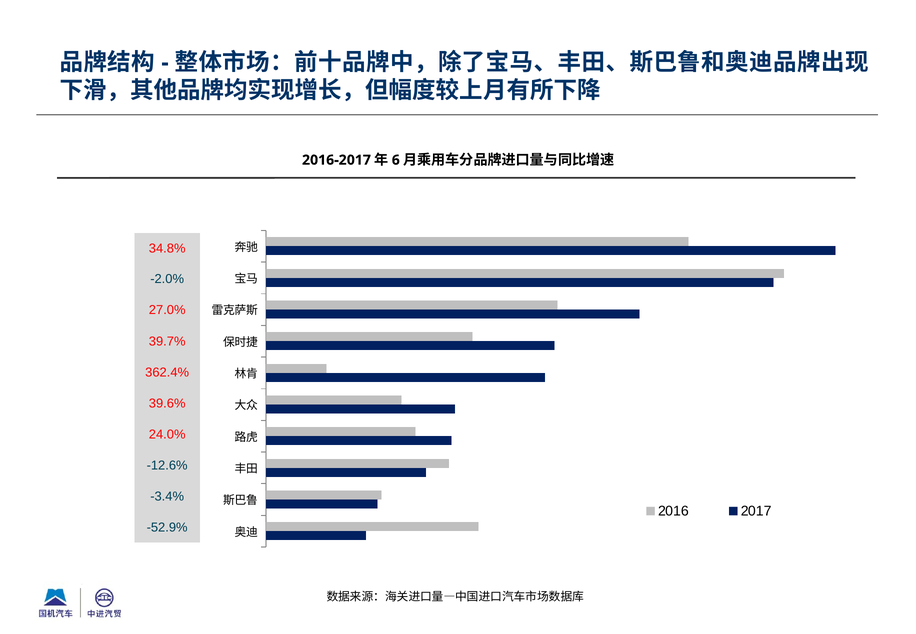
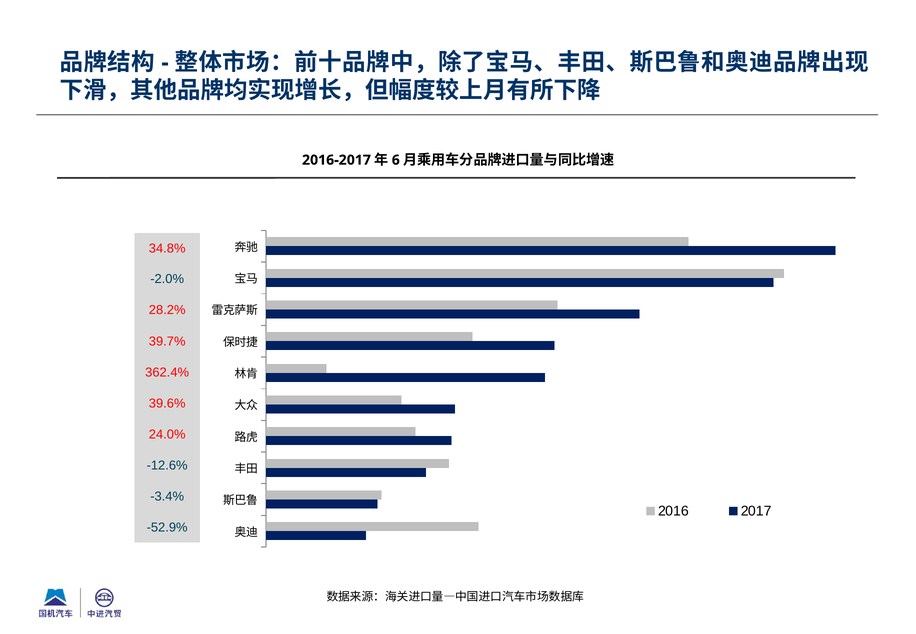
27.0%: 27.0% -> 28.2% (167, 310)
